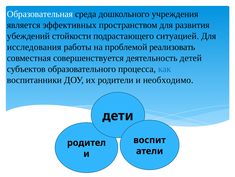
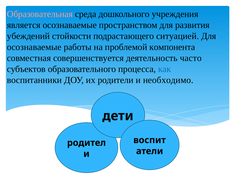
Образовательная colour: white -> pink (40, 14)
является эффективных: эффективных -> осознаваемые (70, 25)
исследования: исследования -> осознаваемые (34, 47)
реализовать: реализовать -> компонента (172, 47)
детей: детей -> часто (191, 58)
